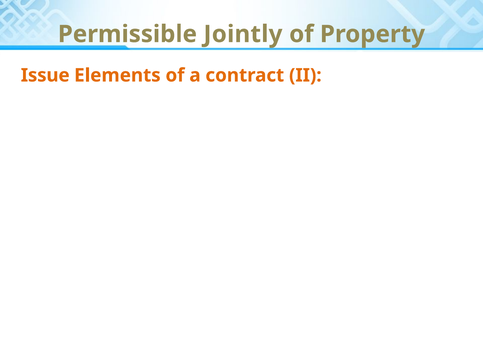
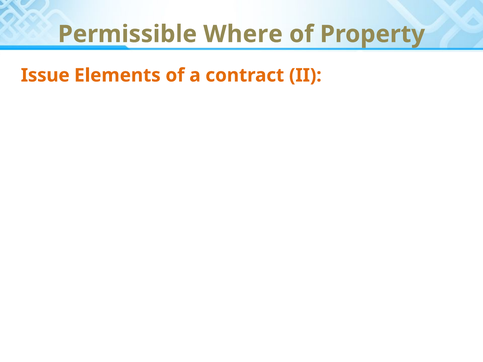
Jointly: Jointly -> Where (243, 34)
